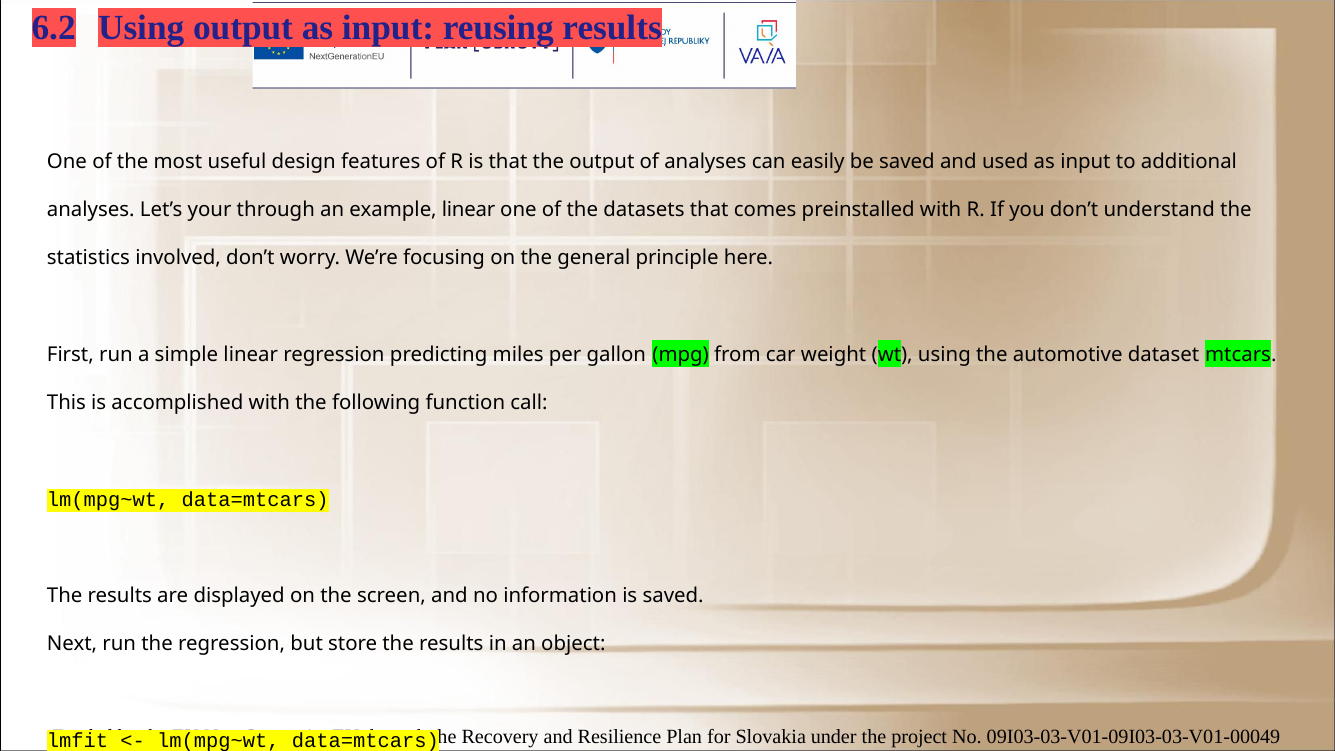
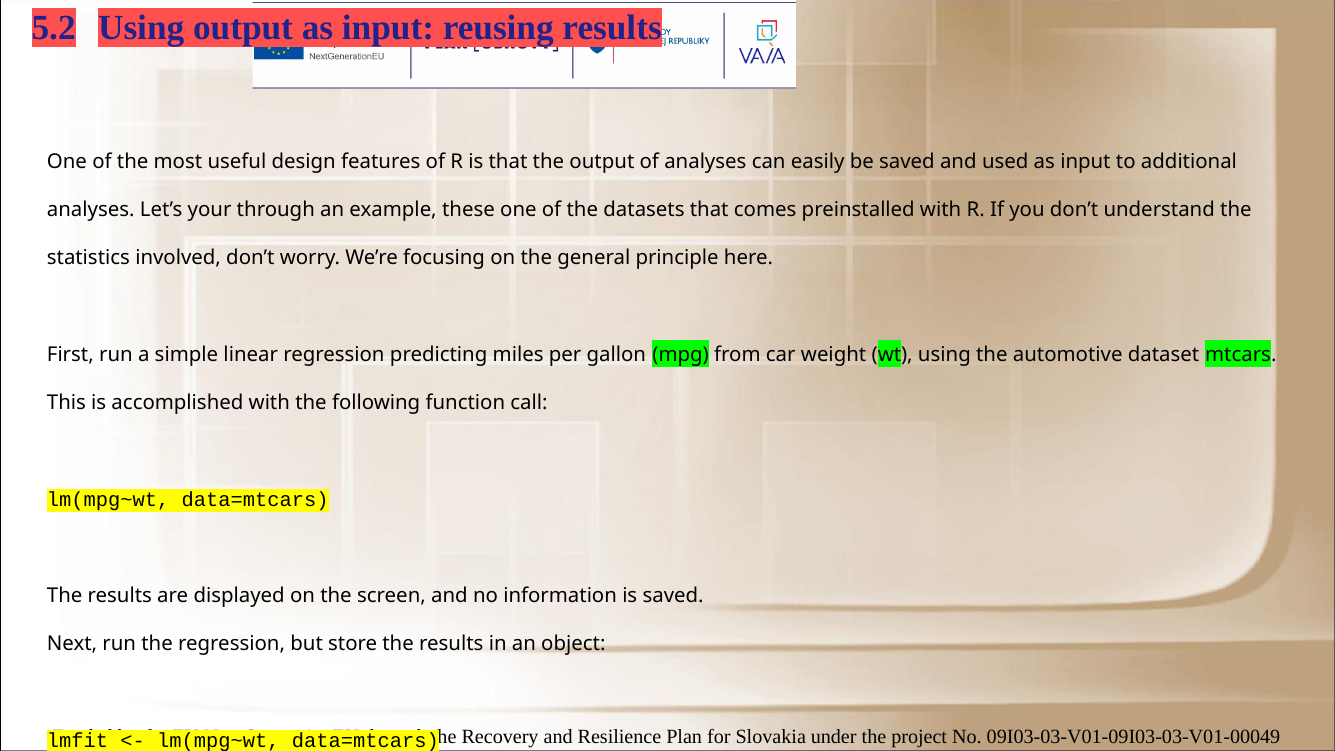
6.2: 6.2 -> 5.2 (54, 28)
example linear: linear -> these (469, 210)
